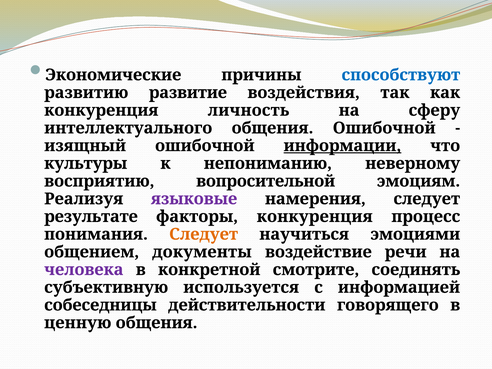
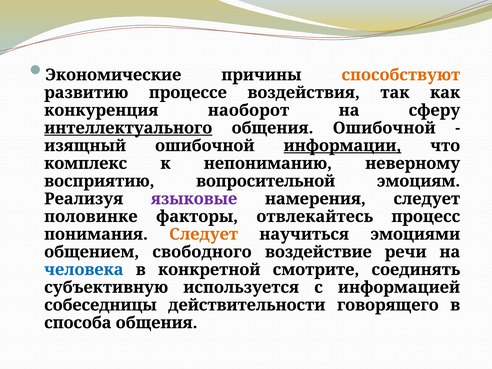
способствуют colour: blue -> orange (401, 75)
развитие: развитие -> процессе (188, 93)
личность: личность -> наоборот (249, 110)
интеллектуального underline: none -> present (128, 128)
культуры: культуры -> комплекс (86, 163)
результате: результате -> половинке (91, 217)
факторы конкуренция: конкуренция -> отвлекайтесь (315, 217)
документы: документы -> свободного (202, 252)
человека colour: purple -> blue (84, 270)
ценную: ценную -> способа (78, 323)
